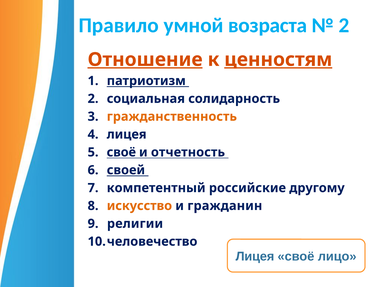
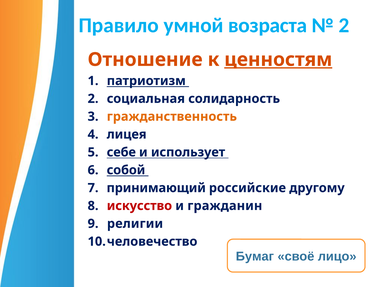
Отношение underline: present -> none (145, 60)
своё: своё -> себе (121, 152)
отчетность: отчетность -> использует (188, 152)
своей: своей -> собой (126, 170)
компетентный: компетентный -> принимающий (156, 188)
искусство colour: orange -> red (139, 206)
Лицея: Лицея -> Бумаг (255, 257)
